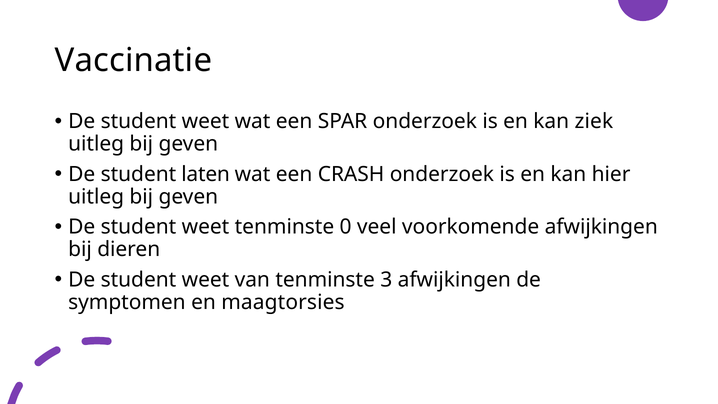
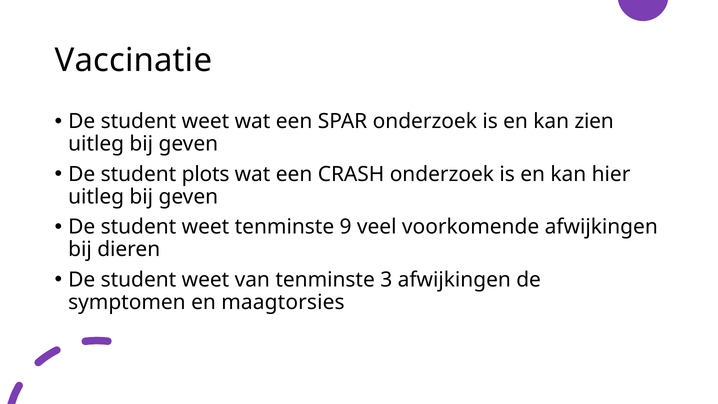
ziek: ziek -> zien (594, 121)
laten: laten -> plots (206, 174)
0: 0 -> 9 (346, 227)
